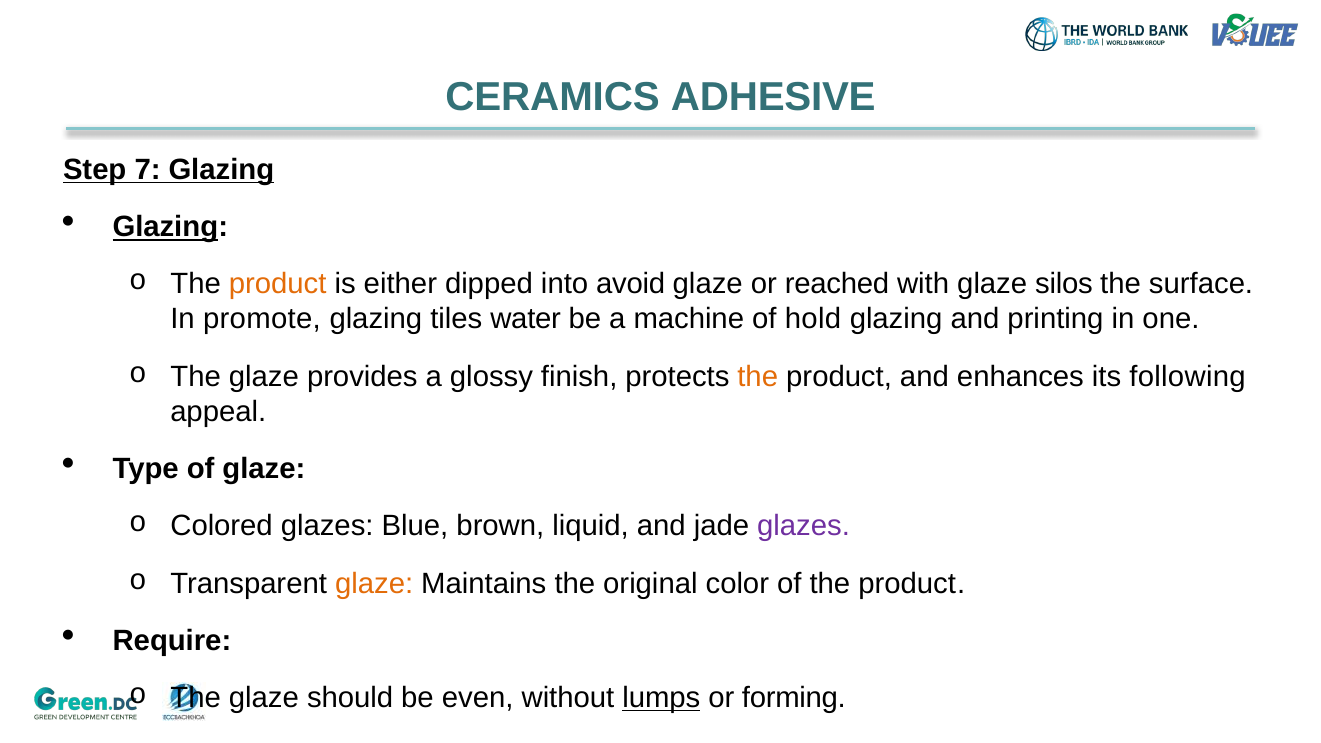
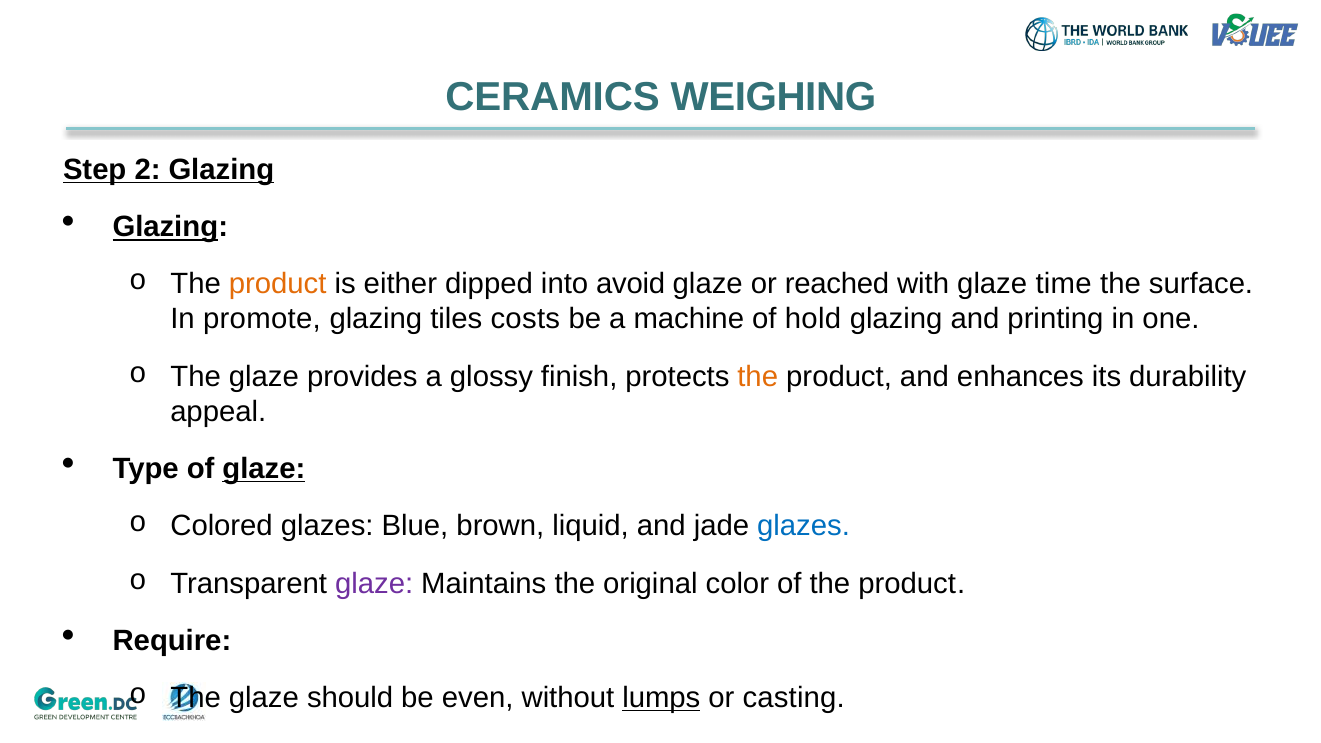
ADHESIVE: ADHESIVE -> WEIGHING (773, 97)
7: 7 -> 2 (148, 169)
silos: silos -> time (1064, 284)
water: water -> costs (525, 319)
following: following -> durability (1188, 376)
glaze underline: none -> present (264, 469)
glazes colour: purple -> blue (804, 526)
glaze colour: orange -> purple (374, 583)
forming: forming -> casting (794, 698)
